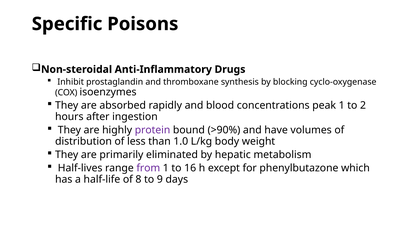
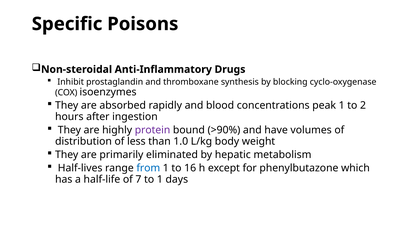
from colour: purple -> blue (148, 168)
8: 8 -> 7 (138, 179)
to 9: 9 -> 1 (160, 179)
